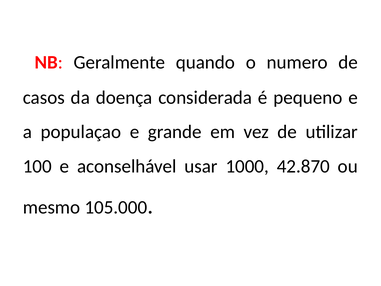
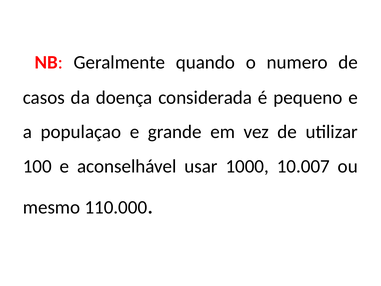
42.870: 42.870 -> 10.007 (303, 166)
105.000: 105.000 -> 110.000 (116, 207)
